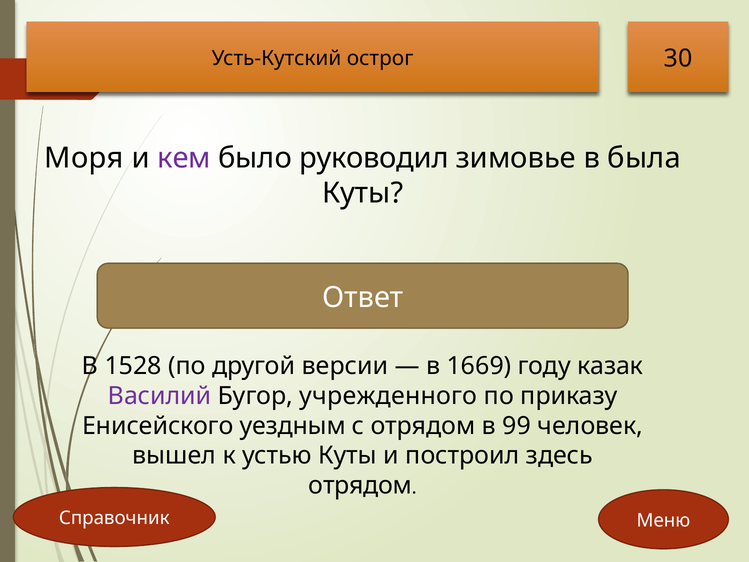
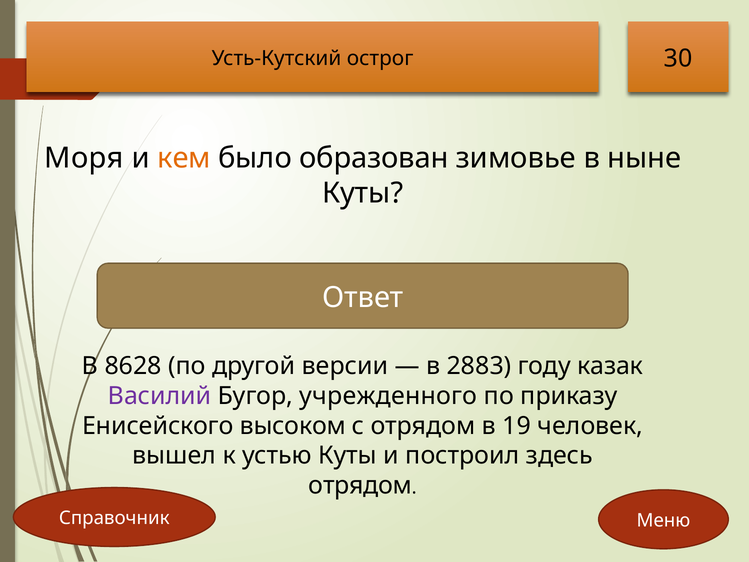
кем colour: purple -> orange (184, 158)
руководил: руководил -> образован (374, 158)
была: была -> ныне (644, 158)
1528: 1528 -> 8628 (133, 366)
1669: 1669 -> 2883 (479, 366)
уездным: уездным -> высоком (293, 426)
99: 99 -> 19 (517, 426)
